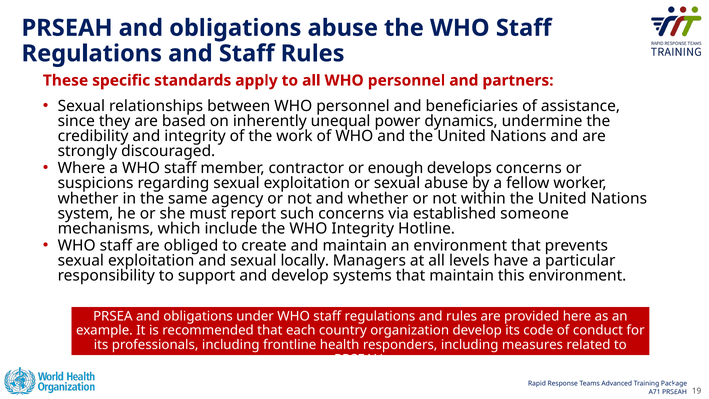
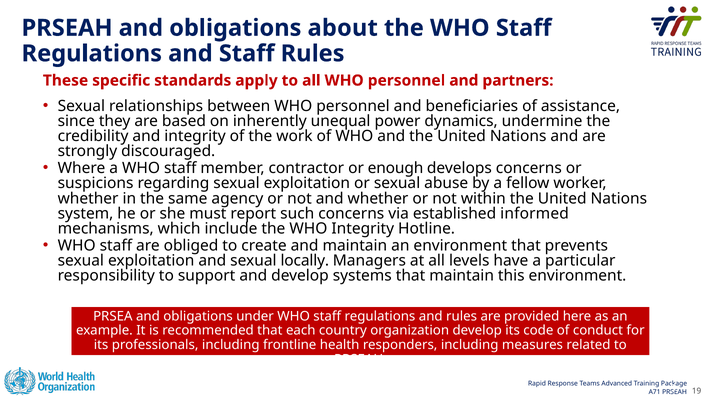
obligations abuse: abuse -> about (343, 28)
someone: someone -> informed (535, 213)
